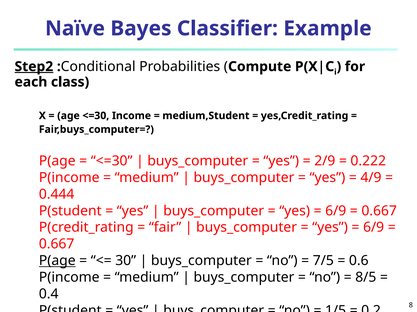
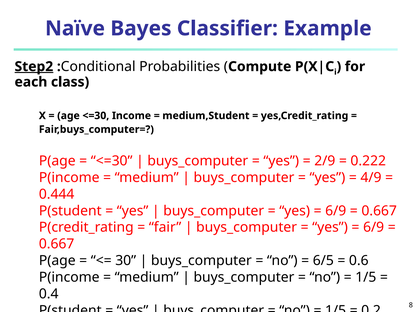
P(age underline: present -> none (57, 261)
7/5: 7/5 -> 6/5 (323, 261)
8/5: 8/5 -> 1/5 (366, 278)
